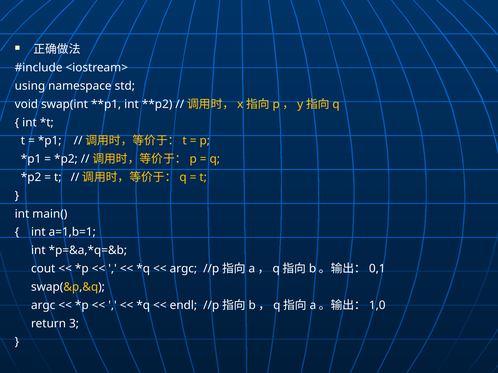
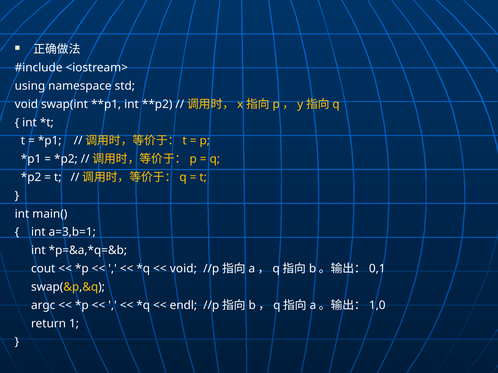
a=1,b=1: a=1,b=1 -> a=3,b=1 (72, 232)
argc: argc -> void (183, 269)
3: 3 -> 1 (74, 324)
